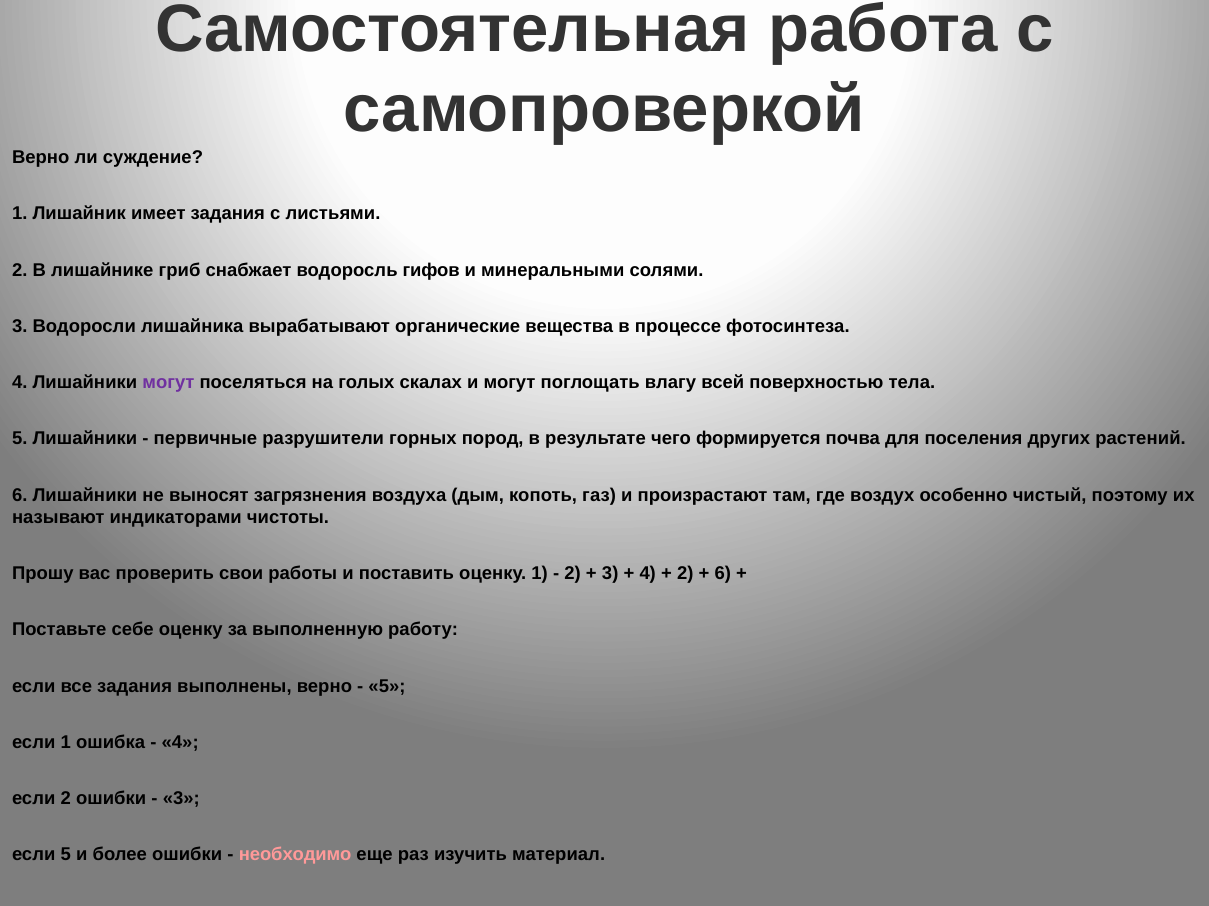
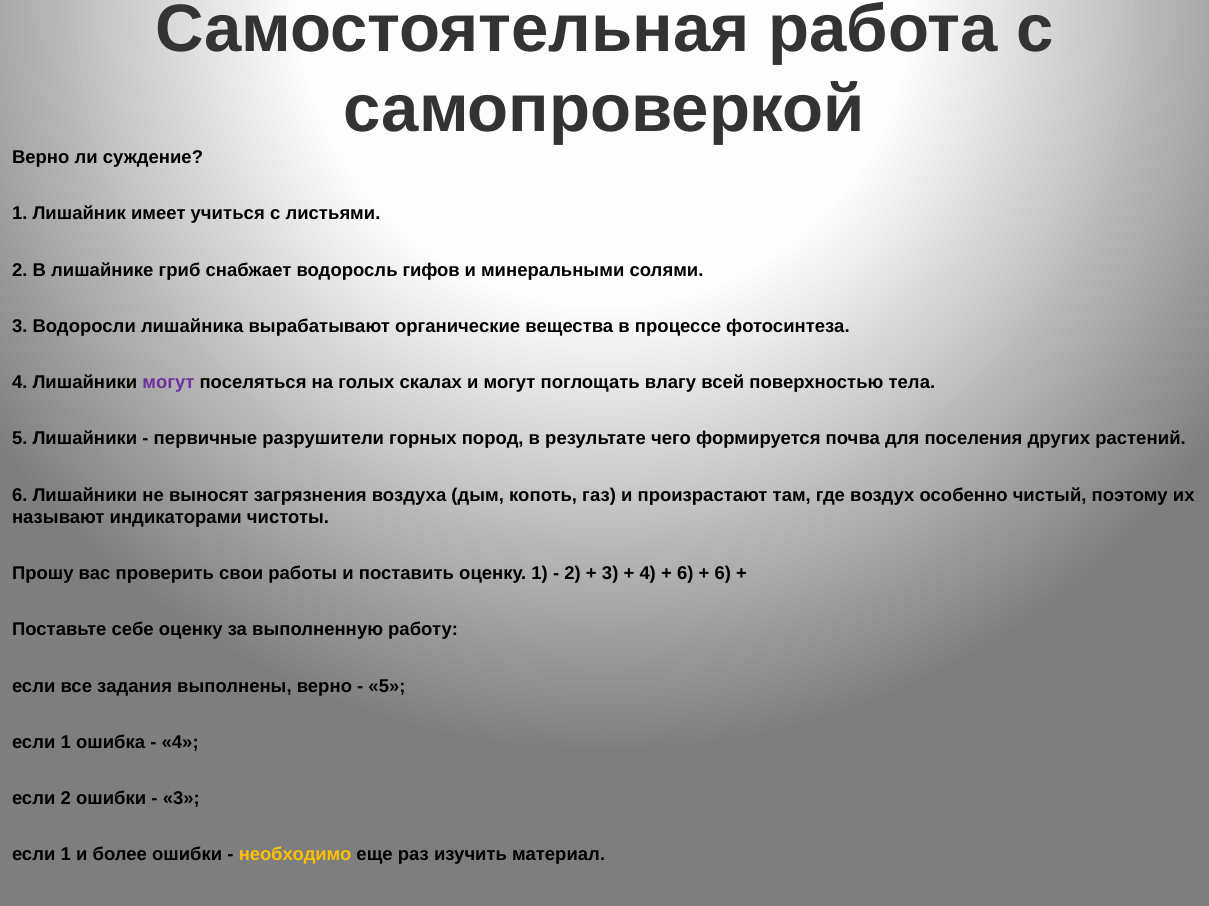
имеет задания: задания -> учиться (228, 214)
2: 2 -> 6 (685, 574)
5: 5 -> 1 (66, 855)
необходимо colour: pink -> yellow (295, 855)
